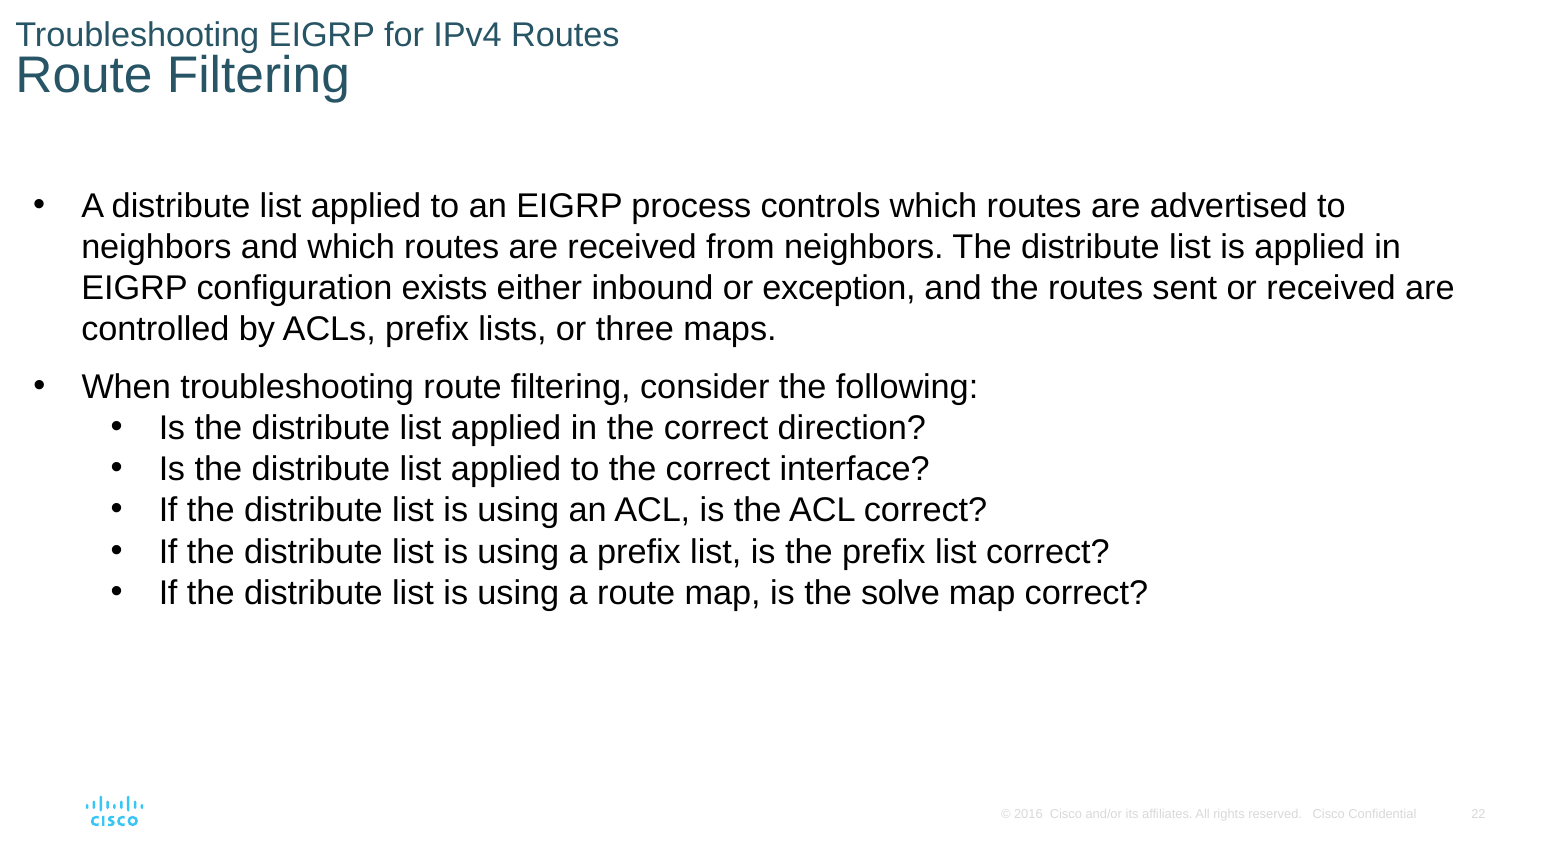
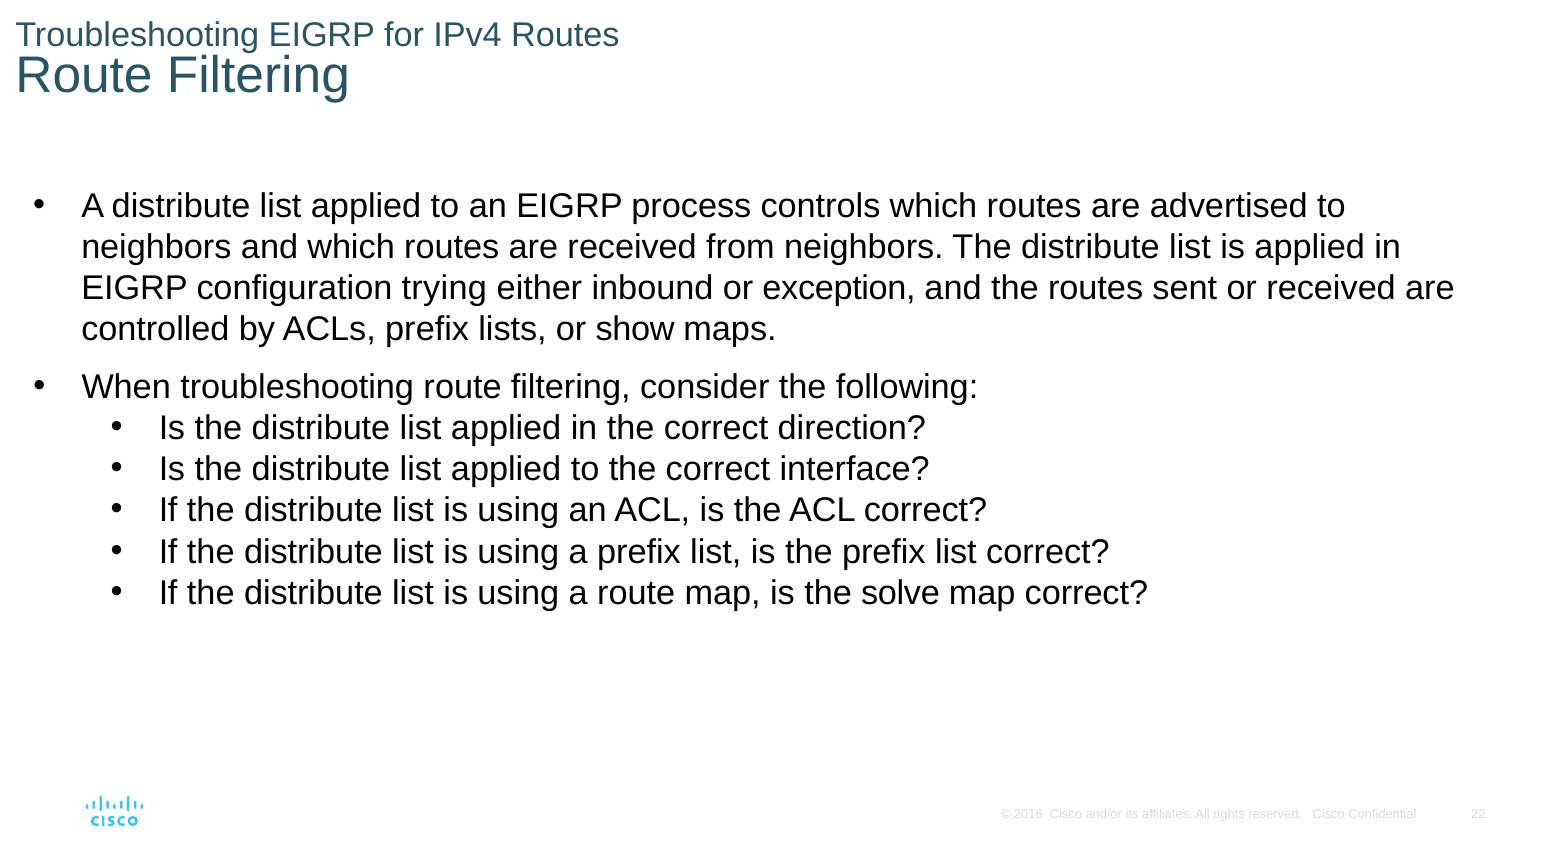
exists: exists -> trying (444, 289)
three: three -> show (635, 330)
